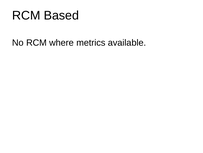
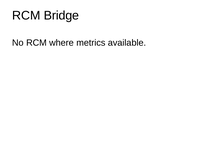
Based: Based -> Bridge (61, 15)
